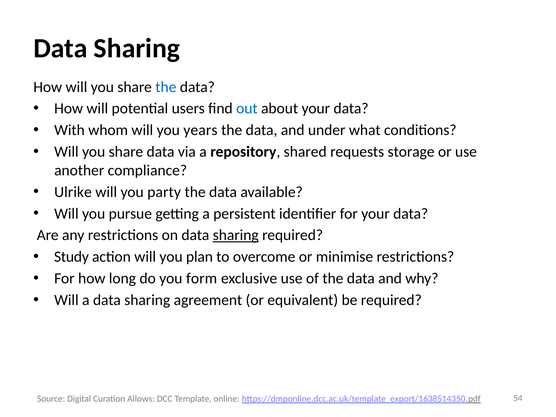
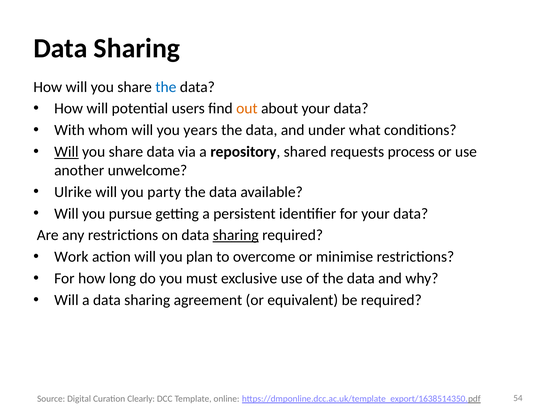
out colour: blue -> orange (247, 109)
Will underline: none -> present (66, 152)
storage: storage -> process (411, 152)
compliance: compliance -> unwelcome (147, 170)
Study: Study -> Work (71, 257)
form: form -> must (202, 278)
Allows: Allows -> Clearly (141, 399)
